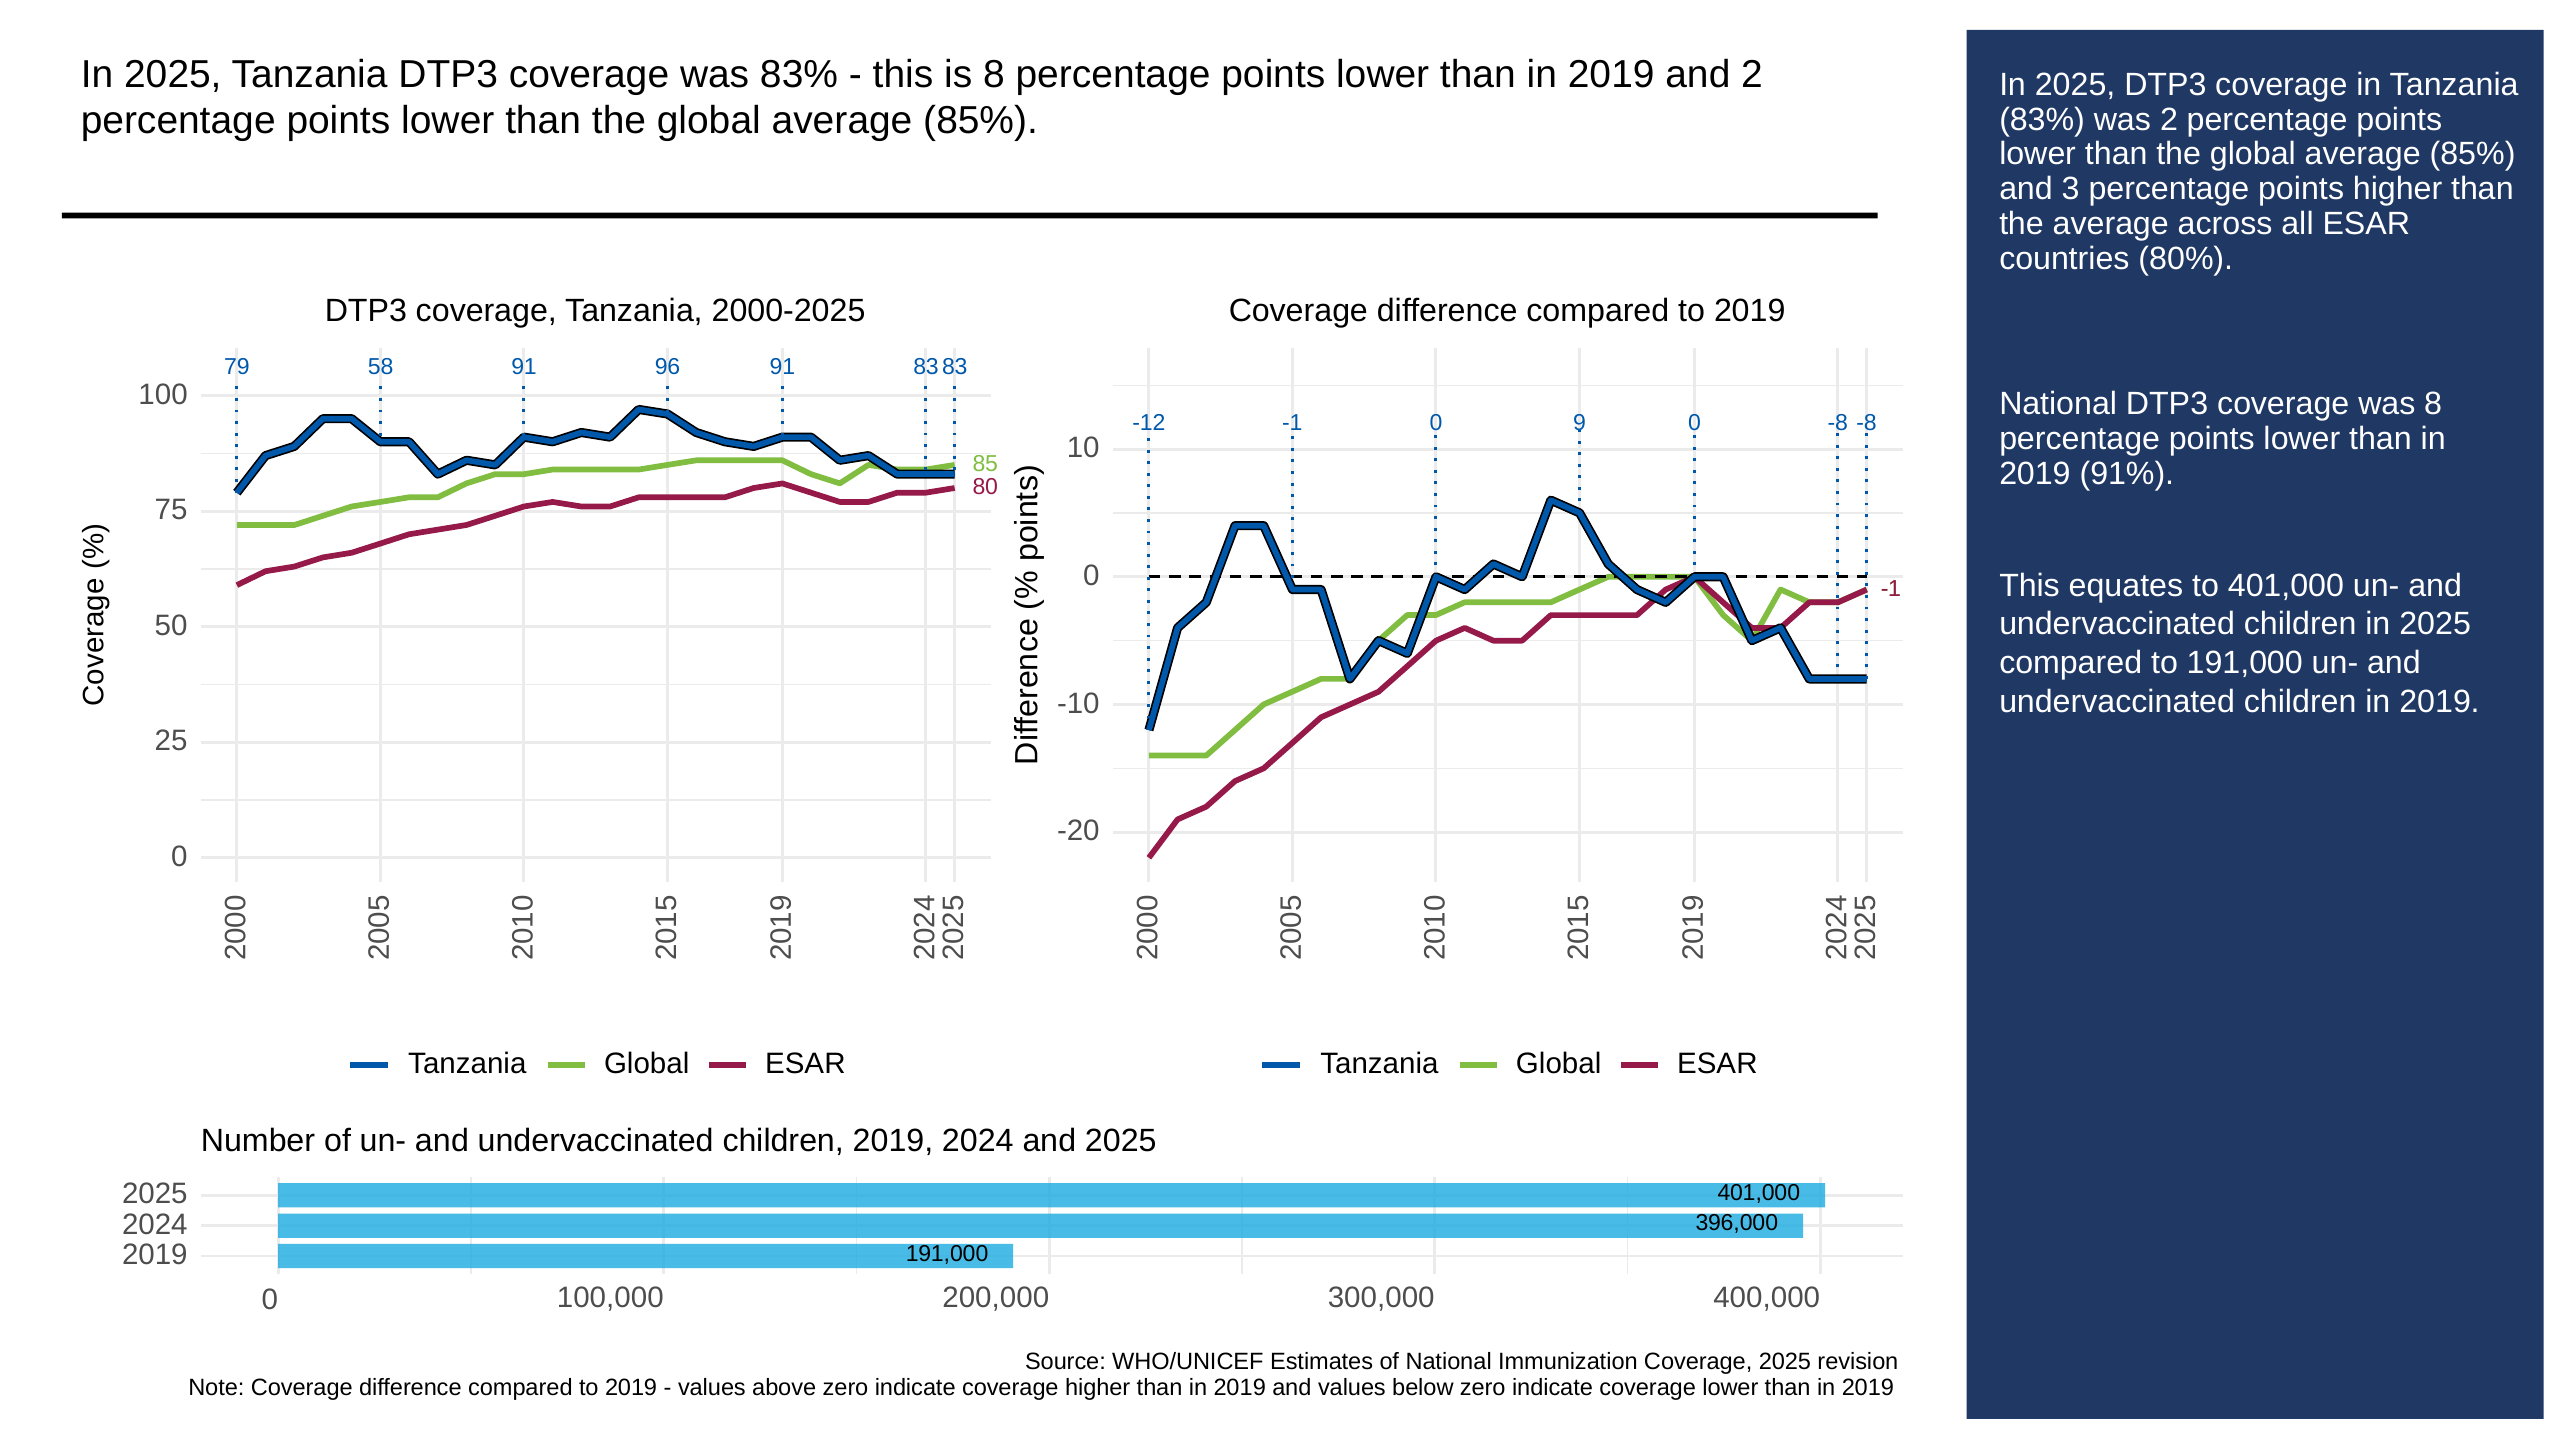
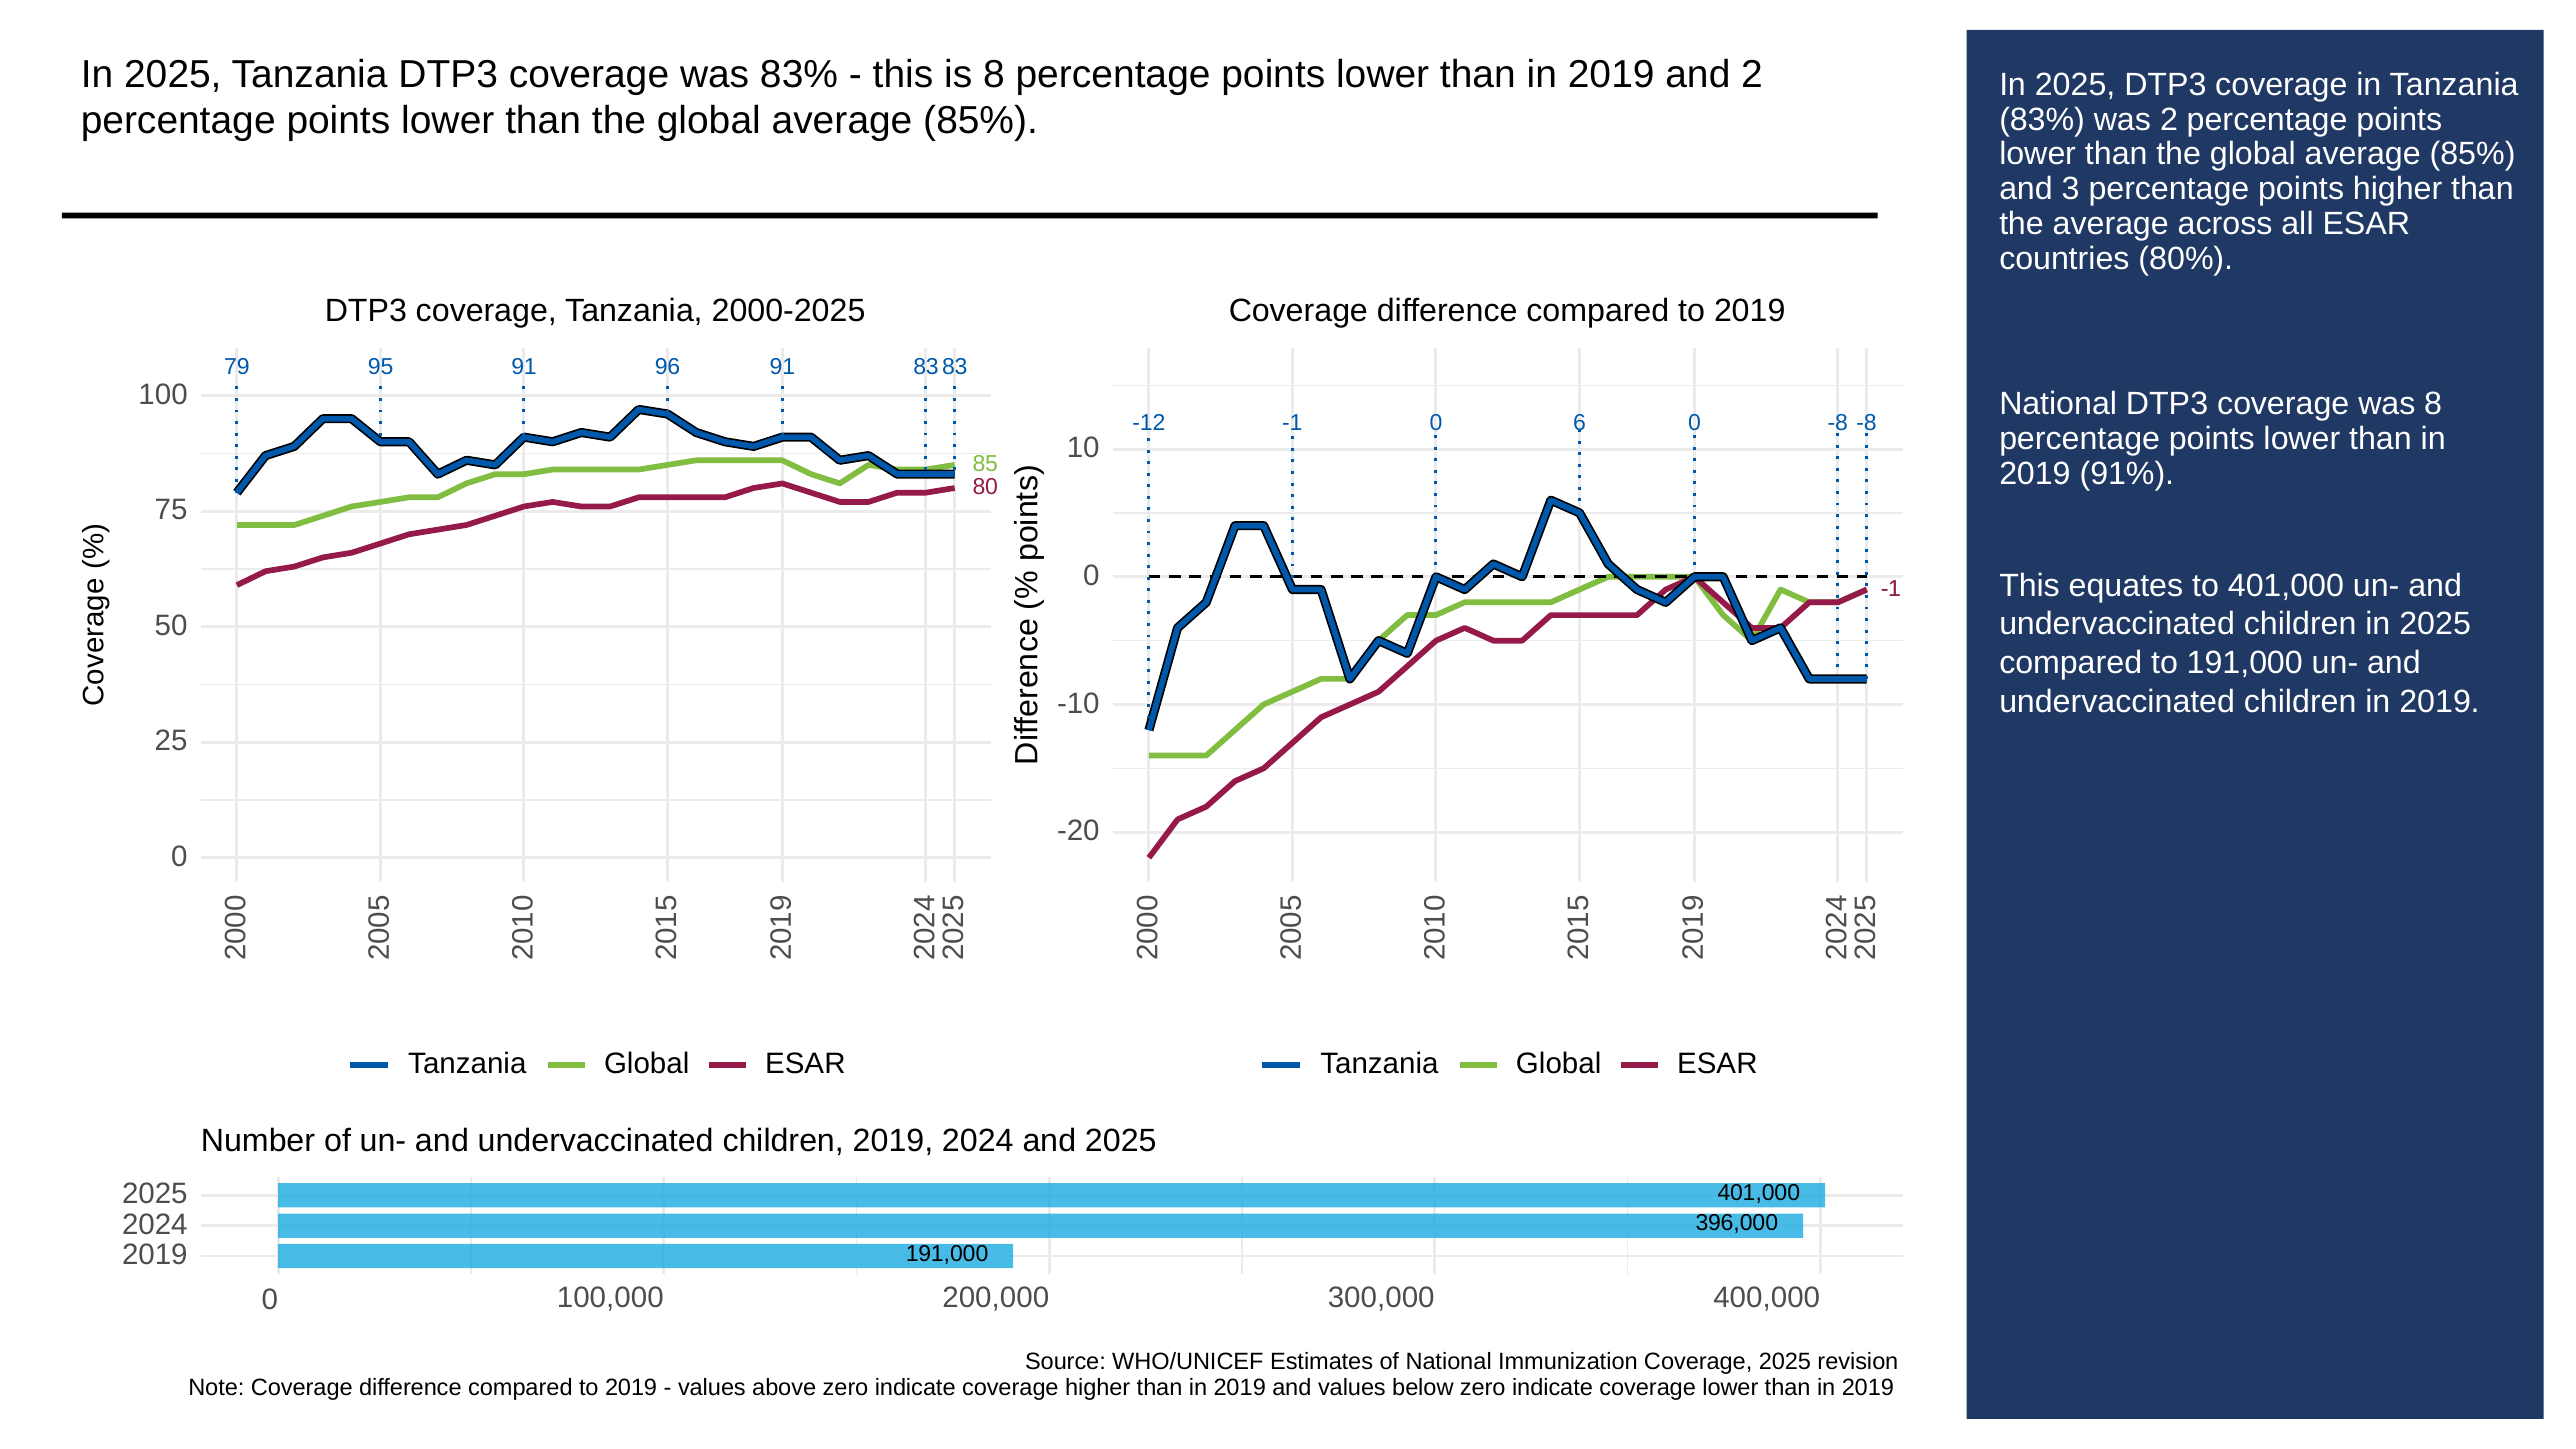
58: 58 -> 95 (381, 367)
0 9: 9 -> 6 (1580, 423)
